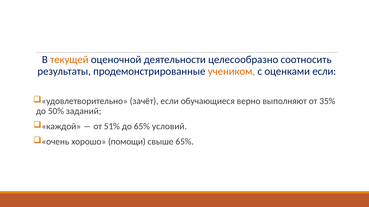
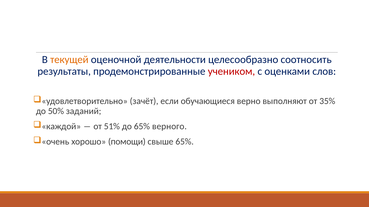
учеником colour: orange -> red (231, 71)
оценками если: если -> слов (324, 71)
условий: условий -> верного (169, 127)
